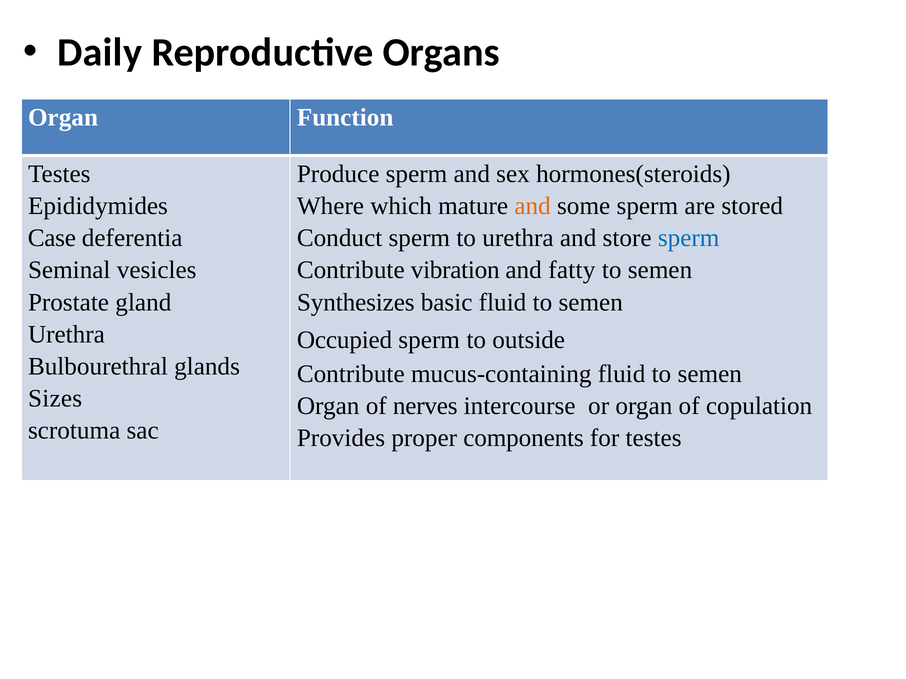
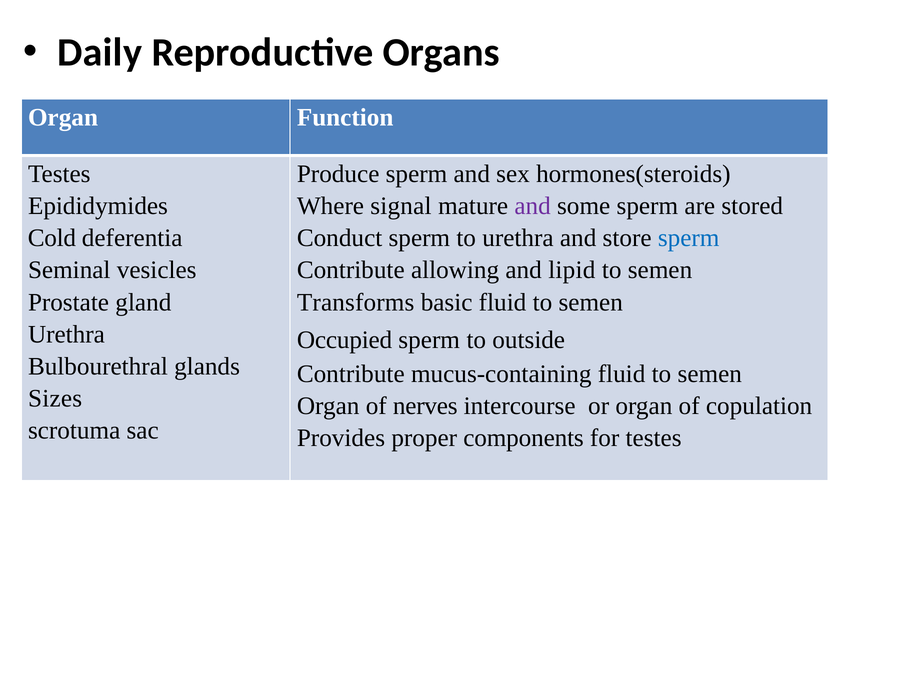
which: which -> signal (401, 206)
and colour: orange -> purple (533, 206)
Case: Case -> Cold (52, 238)
vibration: vibration -> allowing (455, 270)
fatty: fatty -> lipid (572, 270)
Synthesizes: Synthesizes -> Transforms (356, 302)
